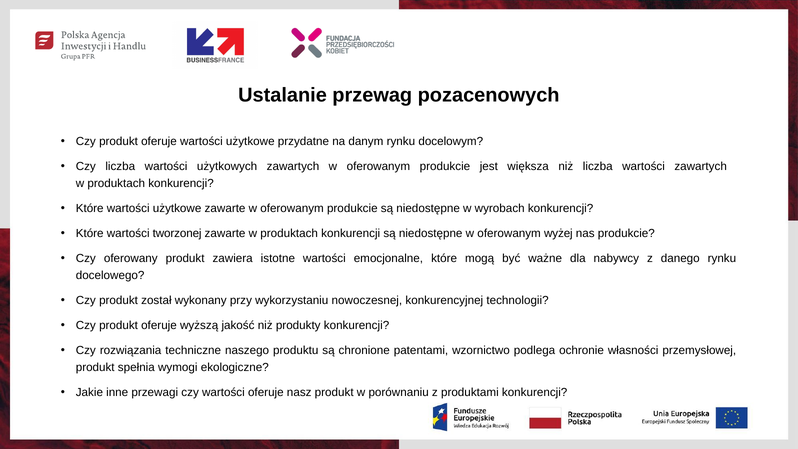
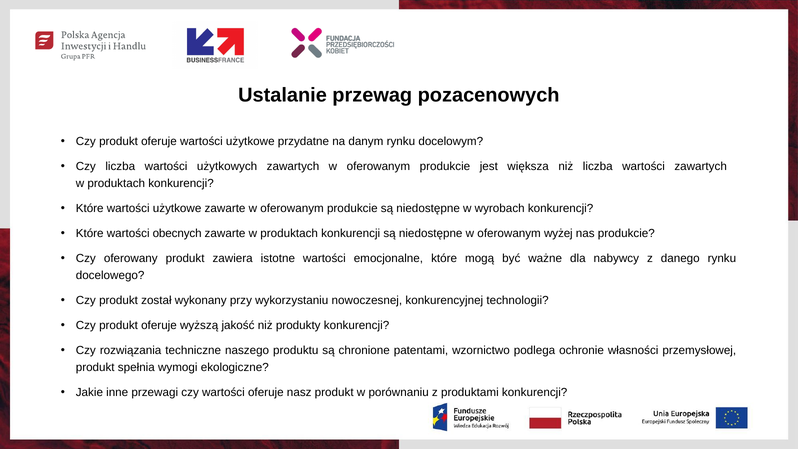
tworzonej: tworzonej -> obecnych (177, 233)
